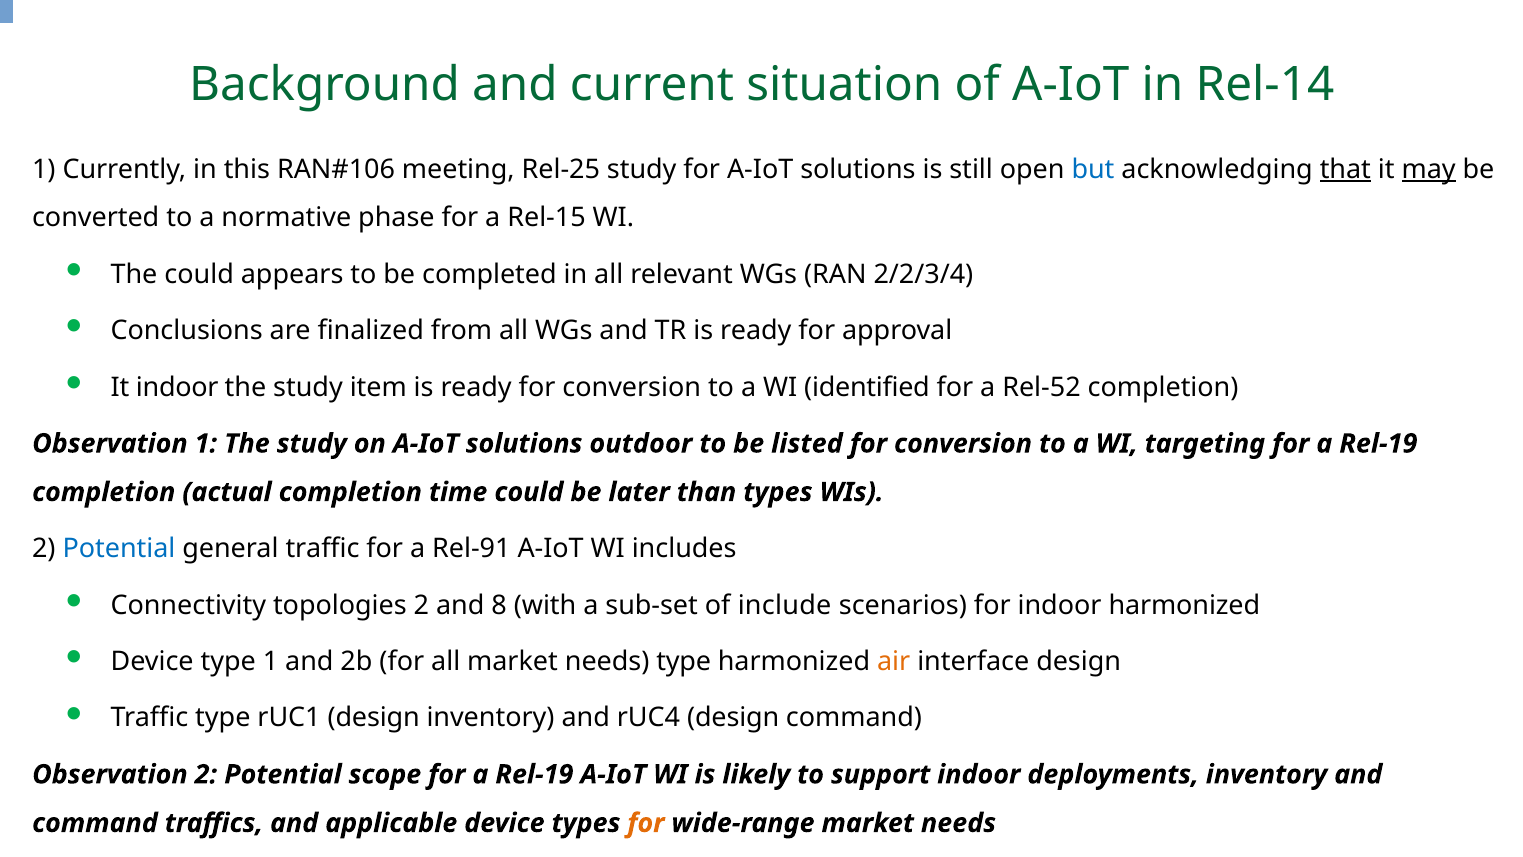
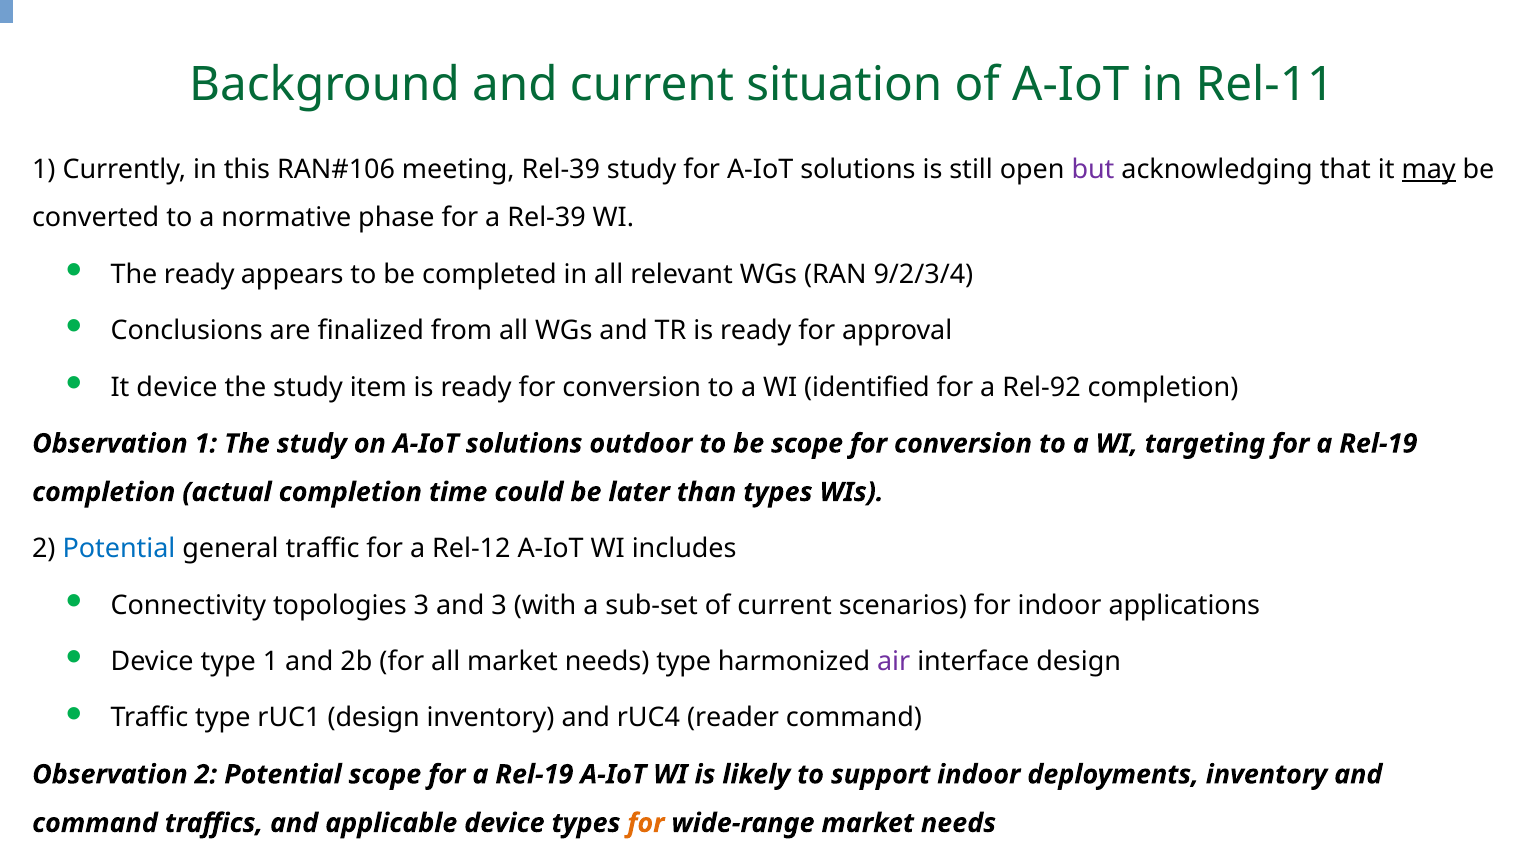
Rel-14: Rel-14 -> Rel-11 (1265, 84)
meeting Rel-25: Rel-25 -> Rel-39 (561, 169)
but colour: blue -> purple (1093, 169)
that underline: present -> none (1345, 169)
a Rel-15: Rel-15 -> Rel-39 (547, 218)
The could: could -> ready (199, 274)
2/2/3/4: 2/2/3/4 -> 9/2/3/4 (923, 274)
It indoor: indoor -> device (177, 387)
Rel-52: Rel-52 -> Rel-92 (1041, 387)
be listed: listed -> scope (807, 443)
Rel-91: Rel-91 -> Rel-12 (471, 548)
topologies 2: 2 -> 3 (421, 605)
and 8: 8 -> 3 (499, 605)
of include: include -> current (785, 605)
indoor harmonized: harmonized -> applications (1184, 605)
air colour: orange -> purple (894, 661)
rUC4 design: design -> reader (733, 718)
